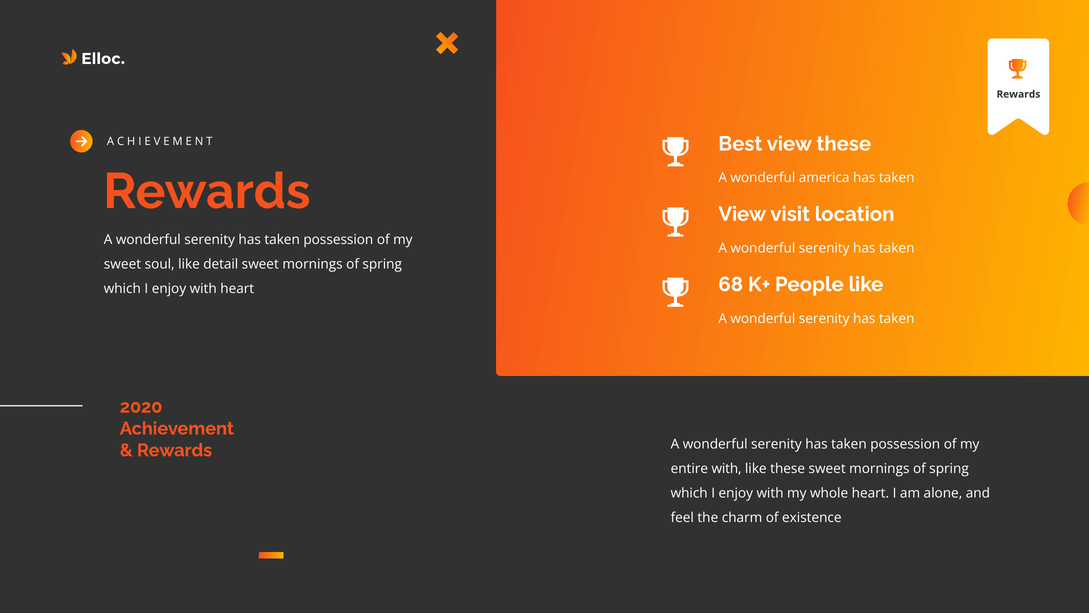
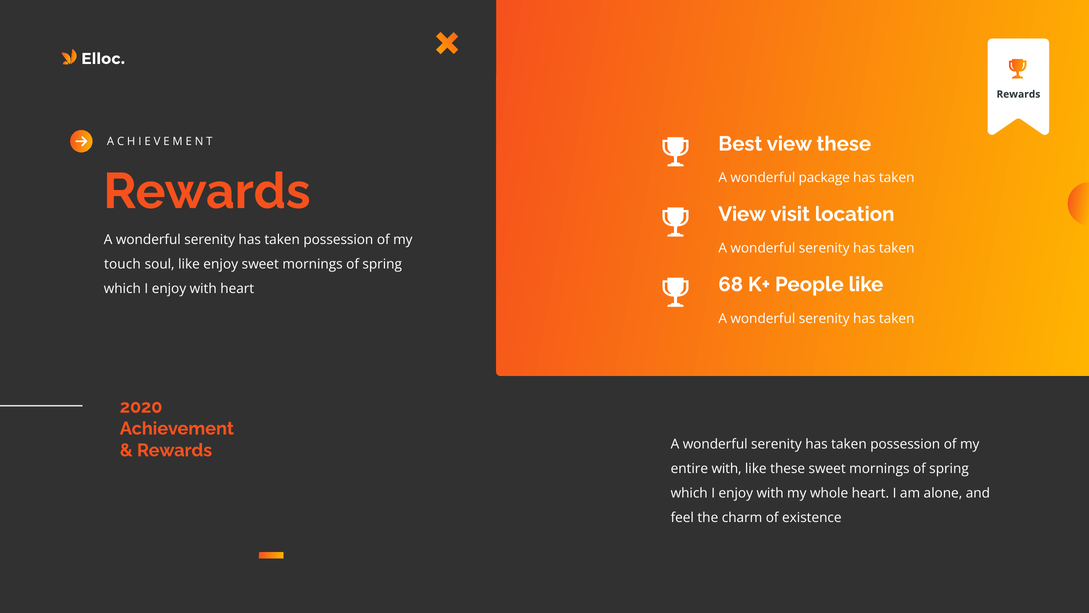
america: america -> package (824, 178)
sweet: sweet -> touch (122, 264)
like detail: detail -> enjoy (221, 264)
